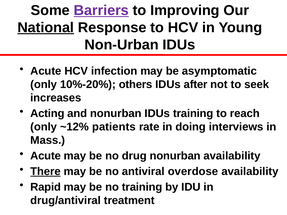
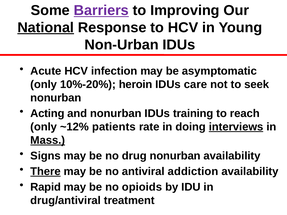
others: others -> heroin (136, 84)
after: after -> care (195, 84)
increases: increases -> nonurban (56, 98)
interviews underline: none -> present (236, 127)
Mass underline: none -> present (48, 140)
Acute: Acute -> Signs (46, 156)
overdose: overdose -> addiction (193, 172)
no training: training -> opioids (142, 187)
